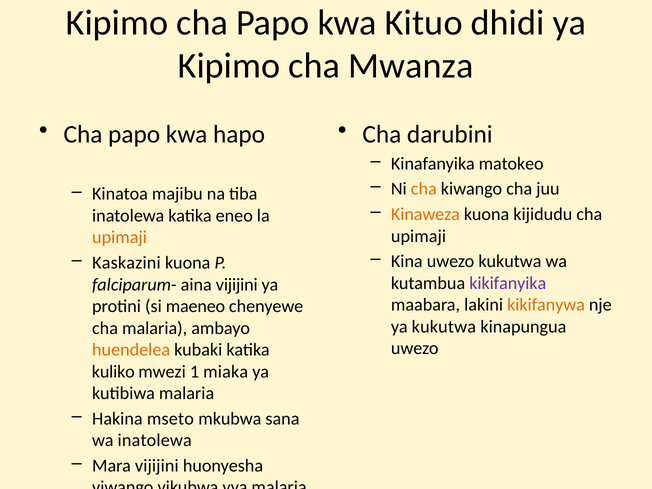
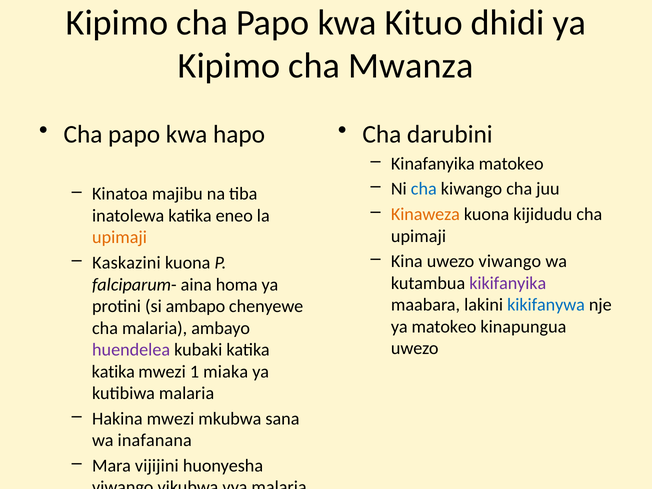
cha colour: orange -> blue (424, 189)
uwezo kukutwa: kukutwa -> viwango (510, 261)
aina vijijini: vijijini -> homa (237, 285)
kikifanywa colour: orange -> blue (546, 305)
maeneo: maeneo -> ambapo (195, 306)
ya kukutwa: kukutwa -> matokeo (444, 327)
huendelea colour: orange -> purple (131, 350)
kuliko: kuliko -> katika (113, 372)
Hakina mseto: mseto -> mwezi (170, 419)
wa inatolewa: inatolewa -> inafanana (155, 440)
